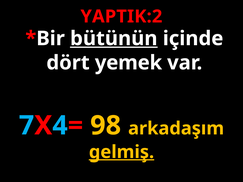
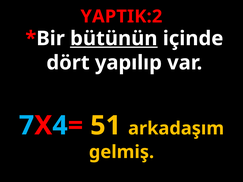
yemek: yemek -> yapılıp (128, 63)
98: 98 -> 51 (106, 126)
gelmiş underline: present -> none (121, 152)
